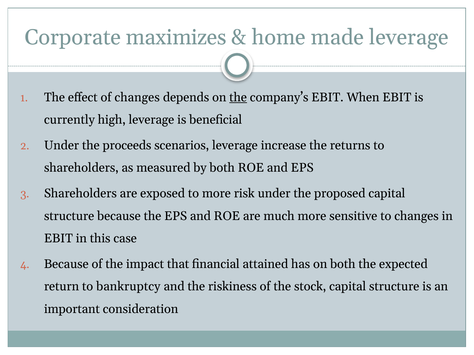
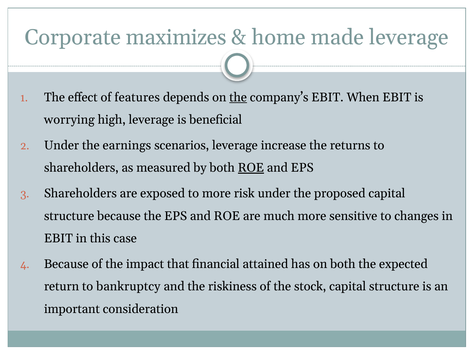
of changes: changes -> features (137, 97)
currently: currently -> worrying (69, 120)
proceeds: proceeds -> earnings (127, 146)
ROE underline: none -> present (251, 168)
